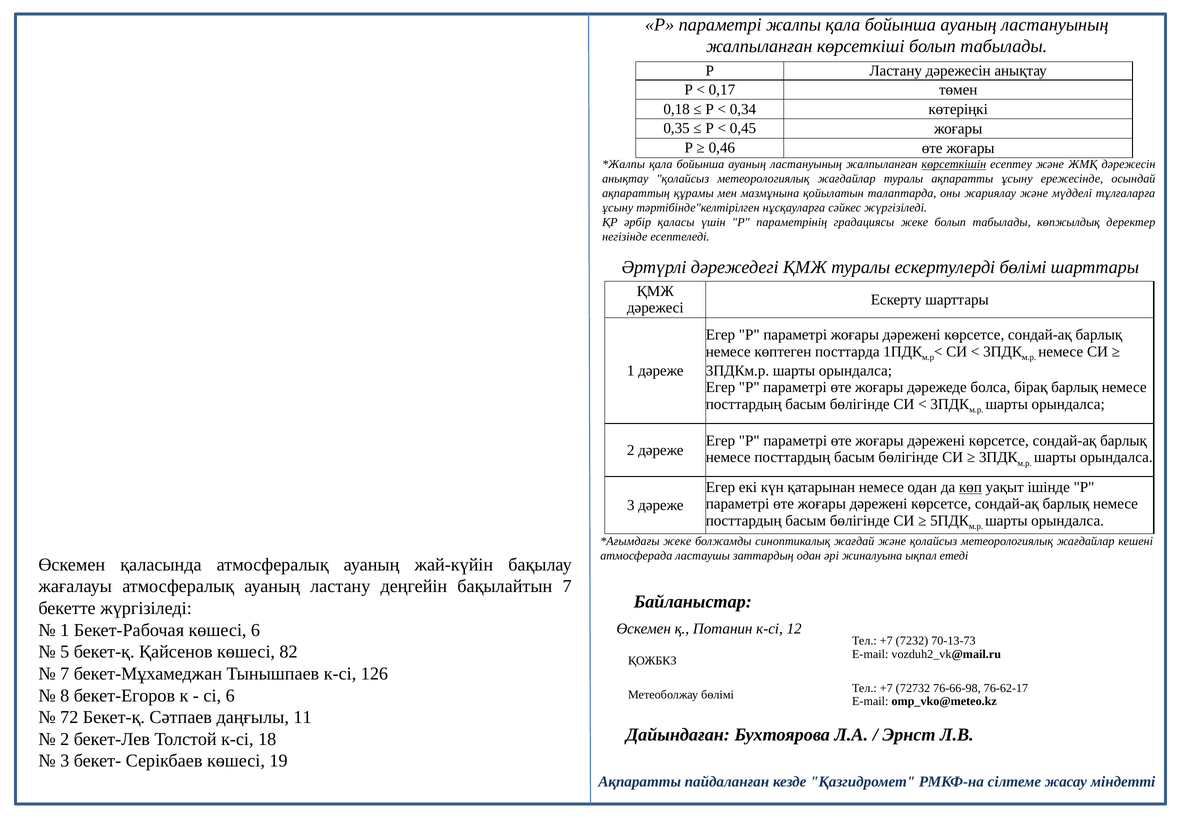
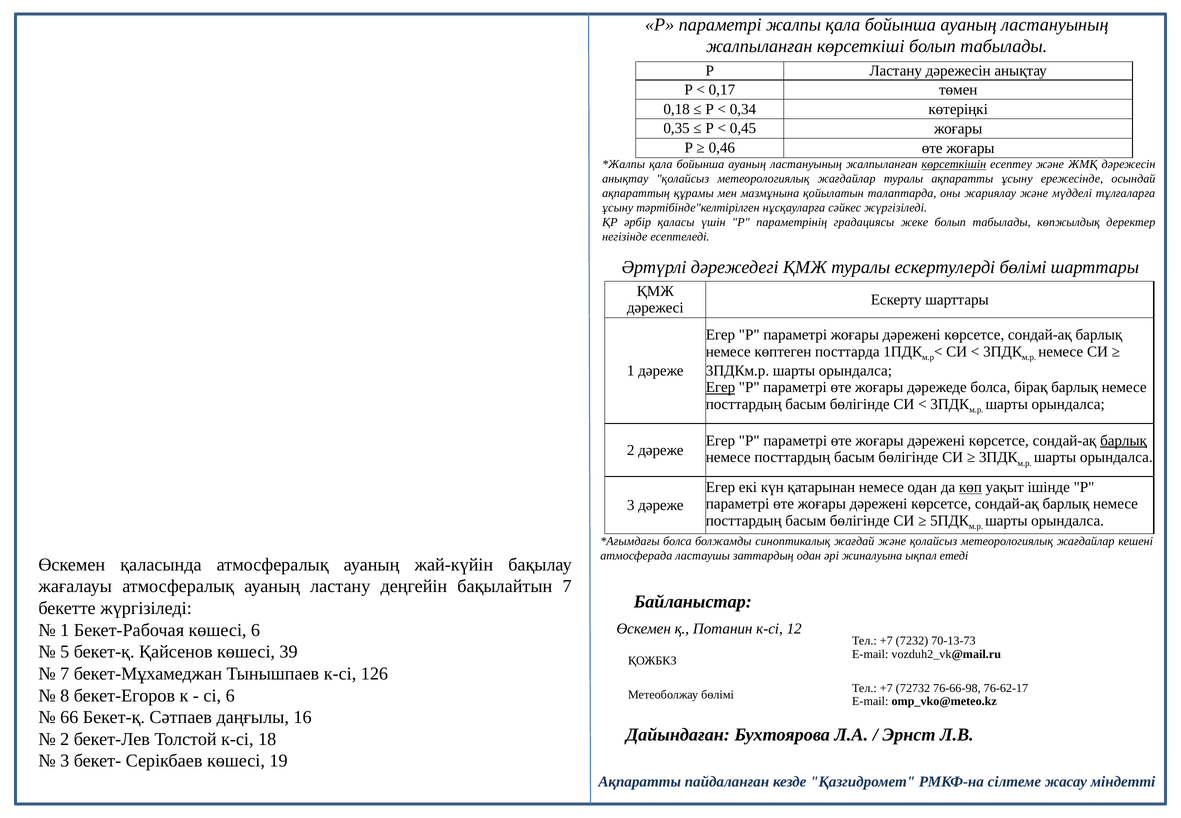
Егер underline: none -> present (721, 387)
барлық underline: none -> present (1124, 440)
жеке: жеке -> болса (677, 541)
82: 82 -> 39 (289, 652)
72: 72 -> 66 (69, 717)
11: 11 -> 16 (303, 717)
